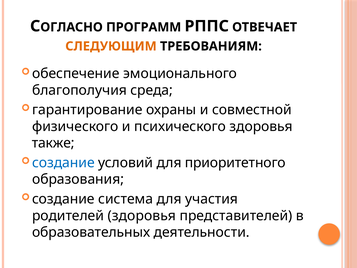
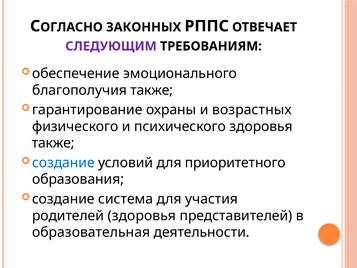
ПРОГРАММ: ПРОГРАММ -> ЗАКОННЫХ (144, 27)
СЛЕДУЮЩИМ colour: orange -> purple (111, 46)
благополучия среда: среда -> также (152, 90)
совместной: совместной -> возрастных (252, 110)
образовательных: образовательных -> образовательная (91, 232)
